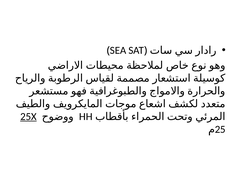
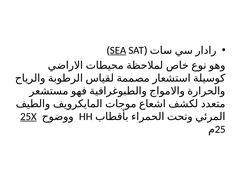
SEA underline: none -> present (118, 50)
